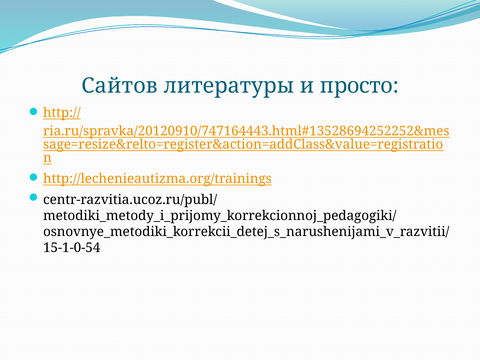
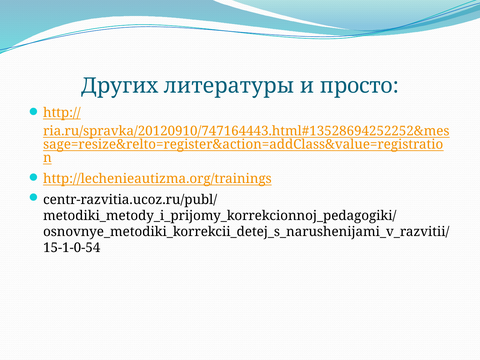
Сайтов: Сайтов -> Других (120, 86)
